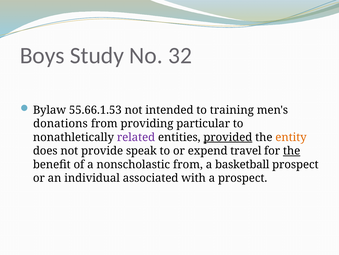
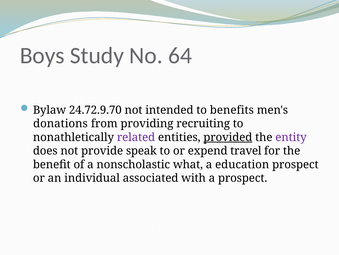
32: 32 -> 64 (180, 55)
55.66.1.53: 55.66.1.53 -> 24.72.9.70 (95, 110)
training: training -> benefits (232, 110)
particular: particular -> recruiting (203, 123)
entity colour: orange -> purple (291, 137)
the underline: present -> none (292, 150)
nonscholastic from: from -> what (188, 164)
basketball: basketball -> education (242, 164)
